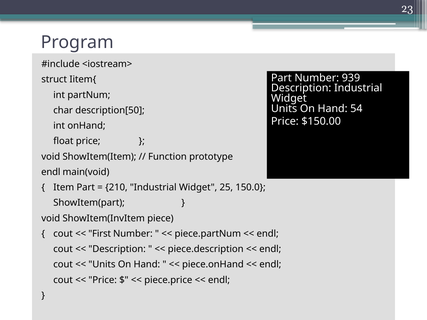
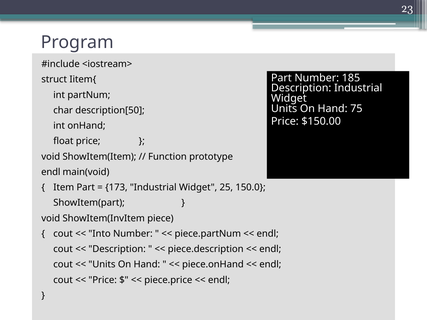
939: 939 -> 185 (351, 78)
54: 54 -> 75 (356, 109)
210: 210 -> 173 (116, 188)
First: First -> Into (100, 234)
